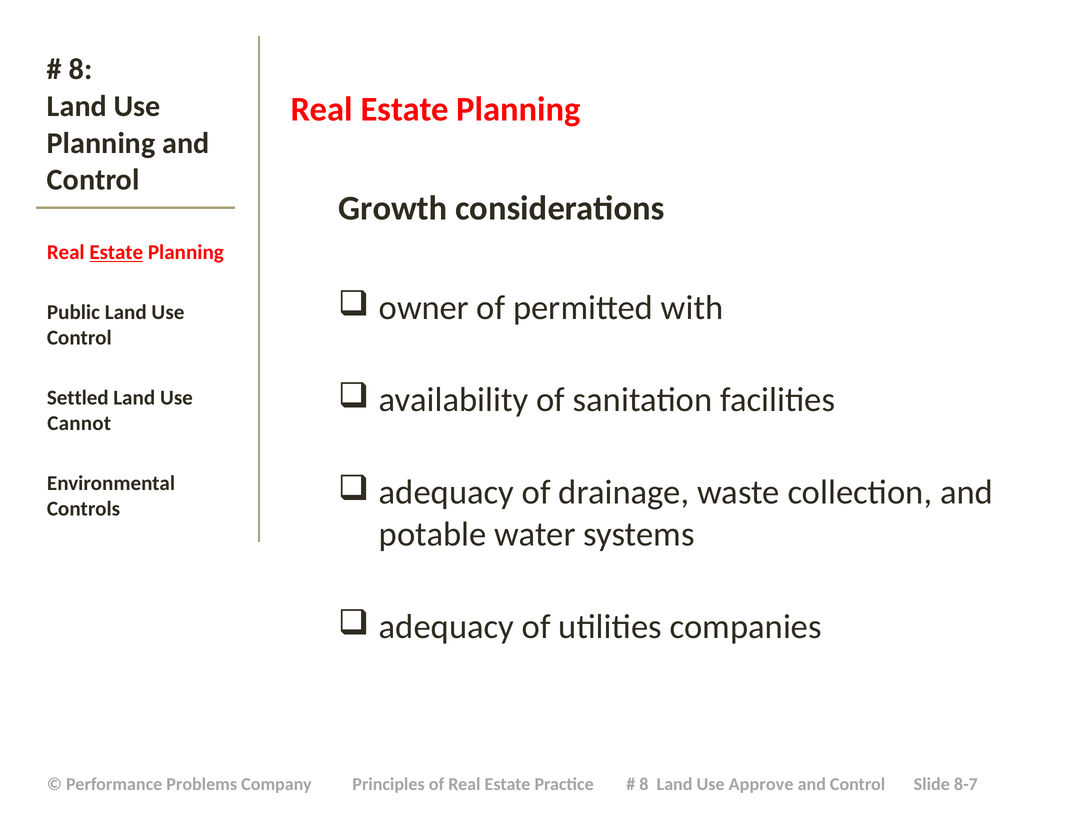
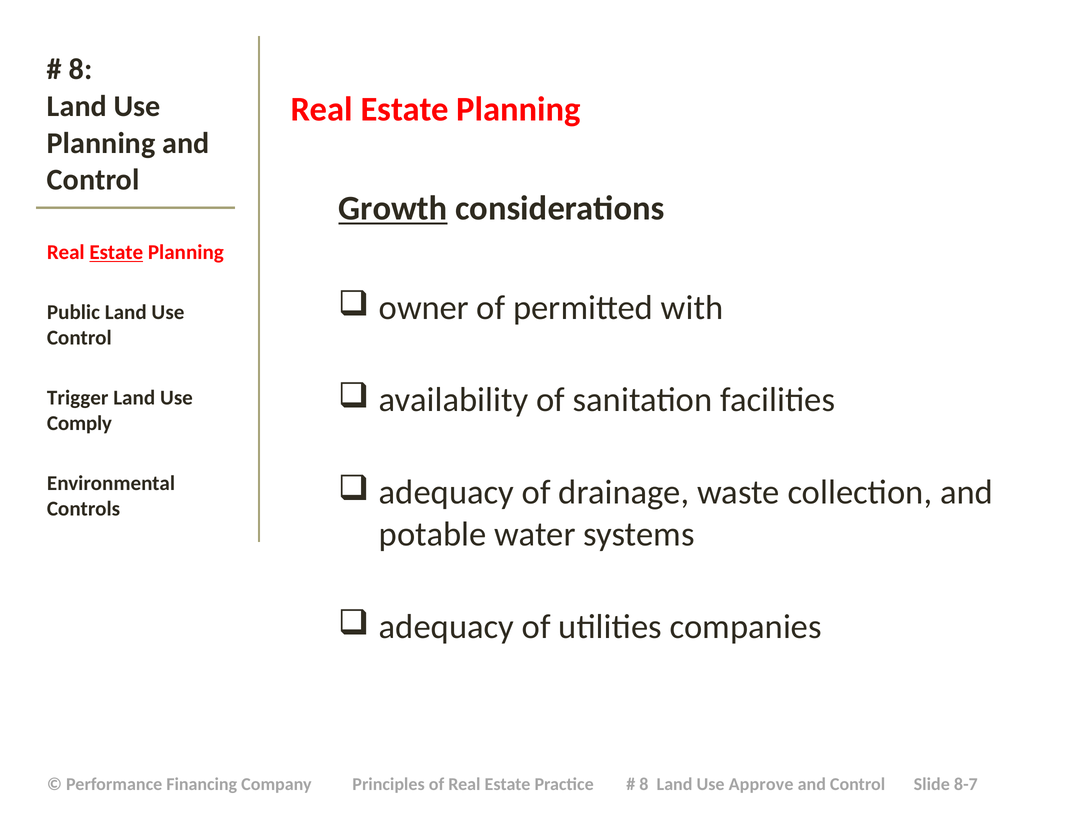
Growth underline: none -> present (393, 208)
Settled: Settled -> Trigger (78, 398)
Cannot: Cannot -> Comply (79, 423)
Problems: Problems -> Financing (202, 784)
